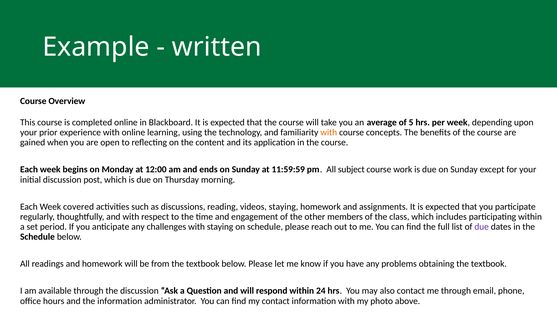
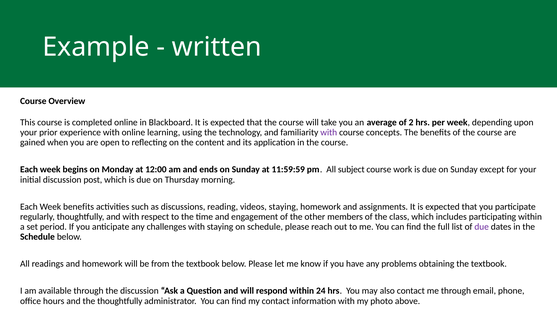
5: 5 -> 2 (411, 122)
with colour: orange -> purple (329, 132)
Week covered: covered -> benefits (79, 206)
the information: information -> thoughtfully (120, 300)
